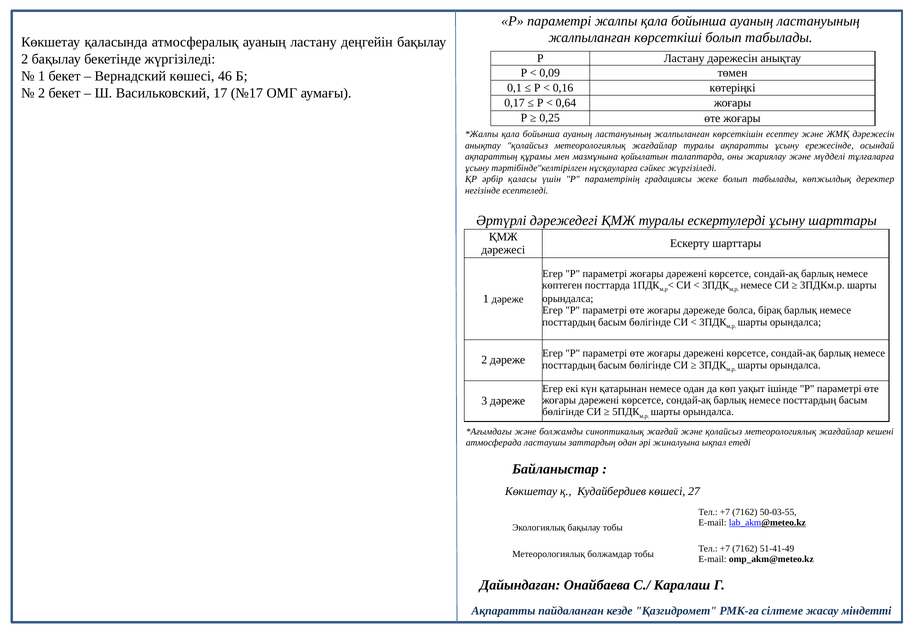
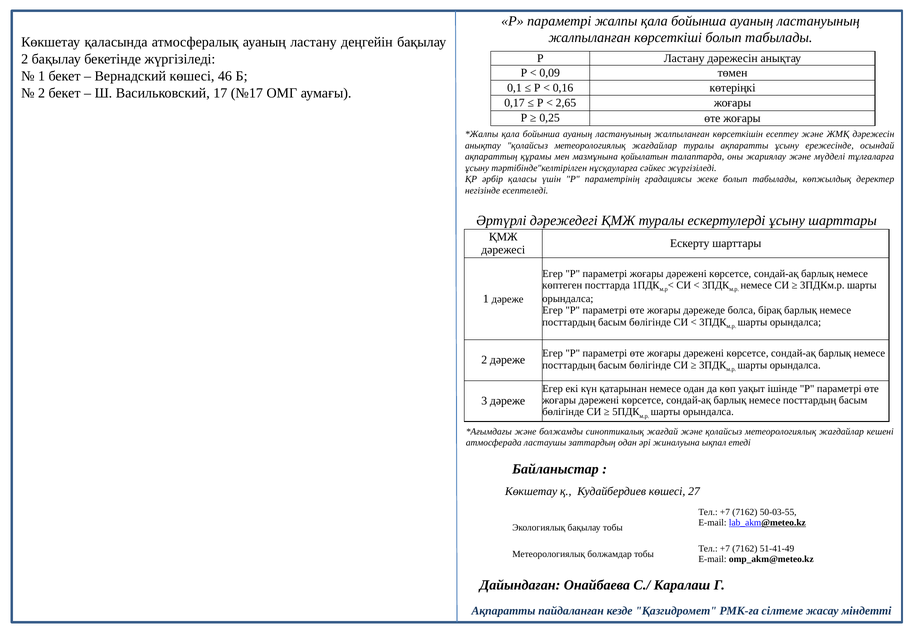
0,64: 0,64 -> 2,65 (566, 103)
